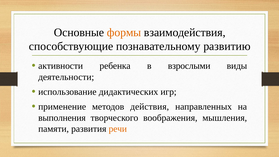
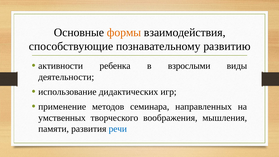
действия: действия -> семинара (150, 107)
выполнения: выполнения -> умственных (62, 118)
речи colour: orange -> blue (118, 129)
